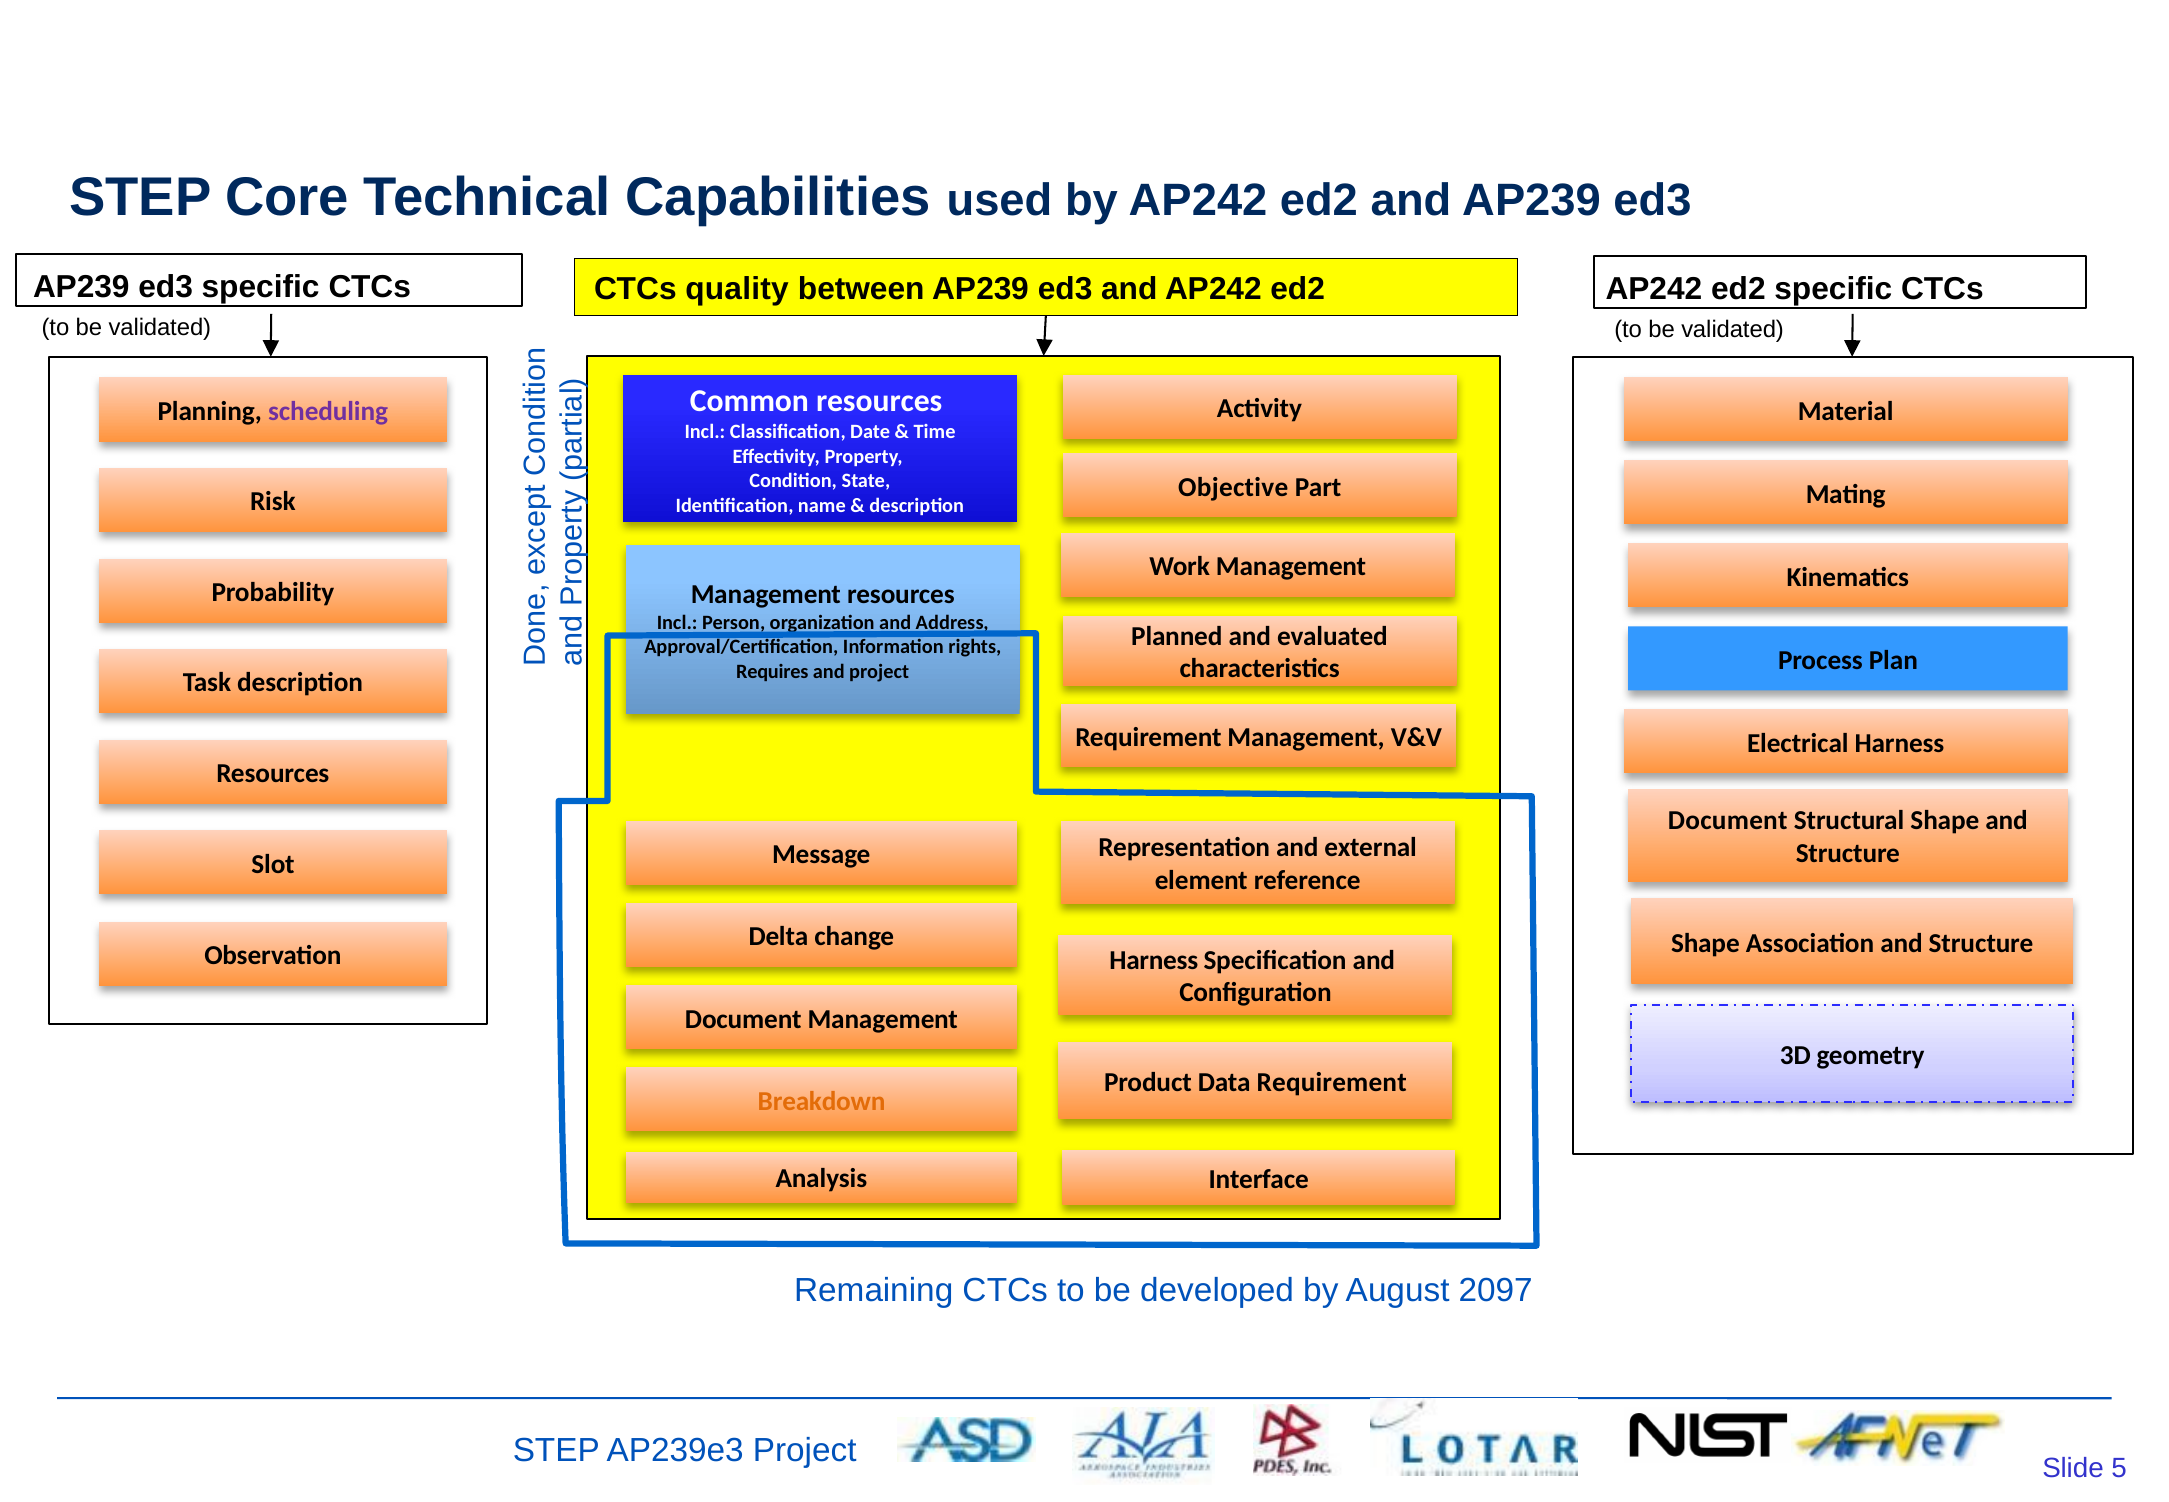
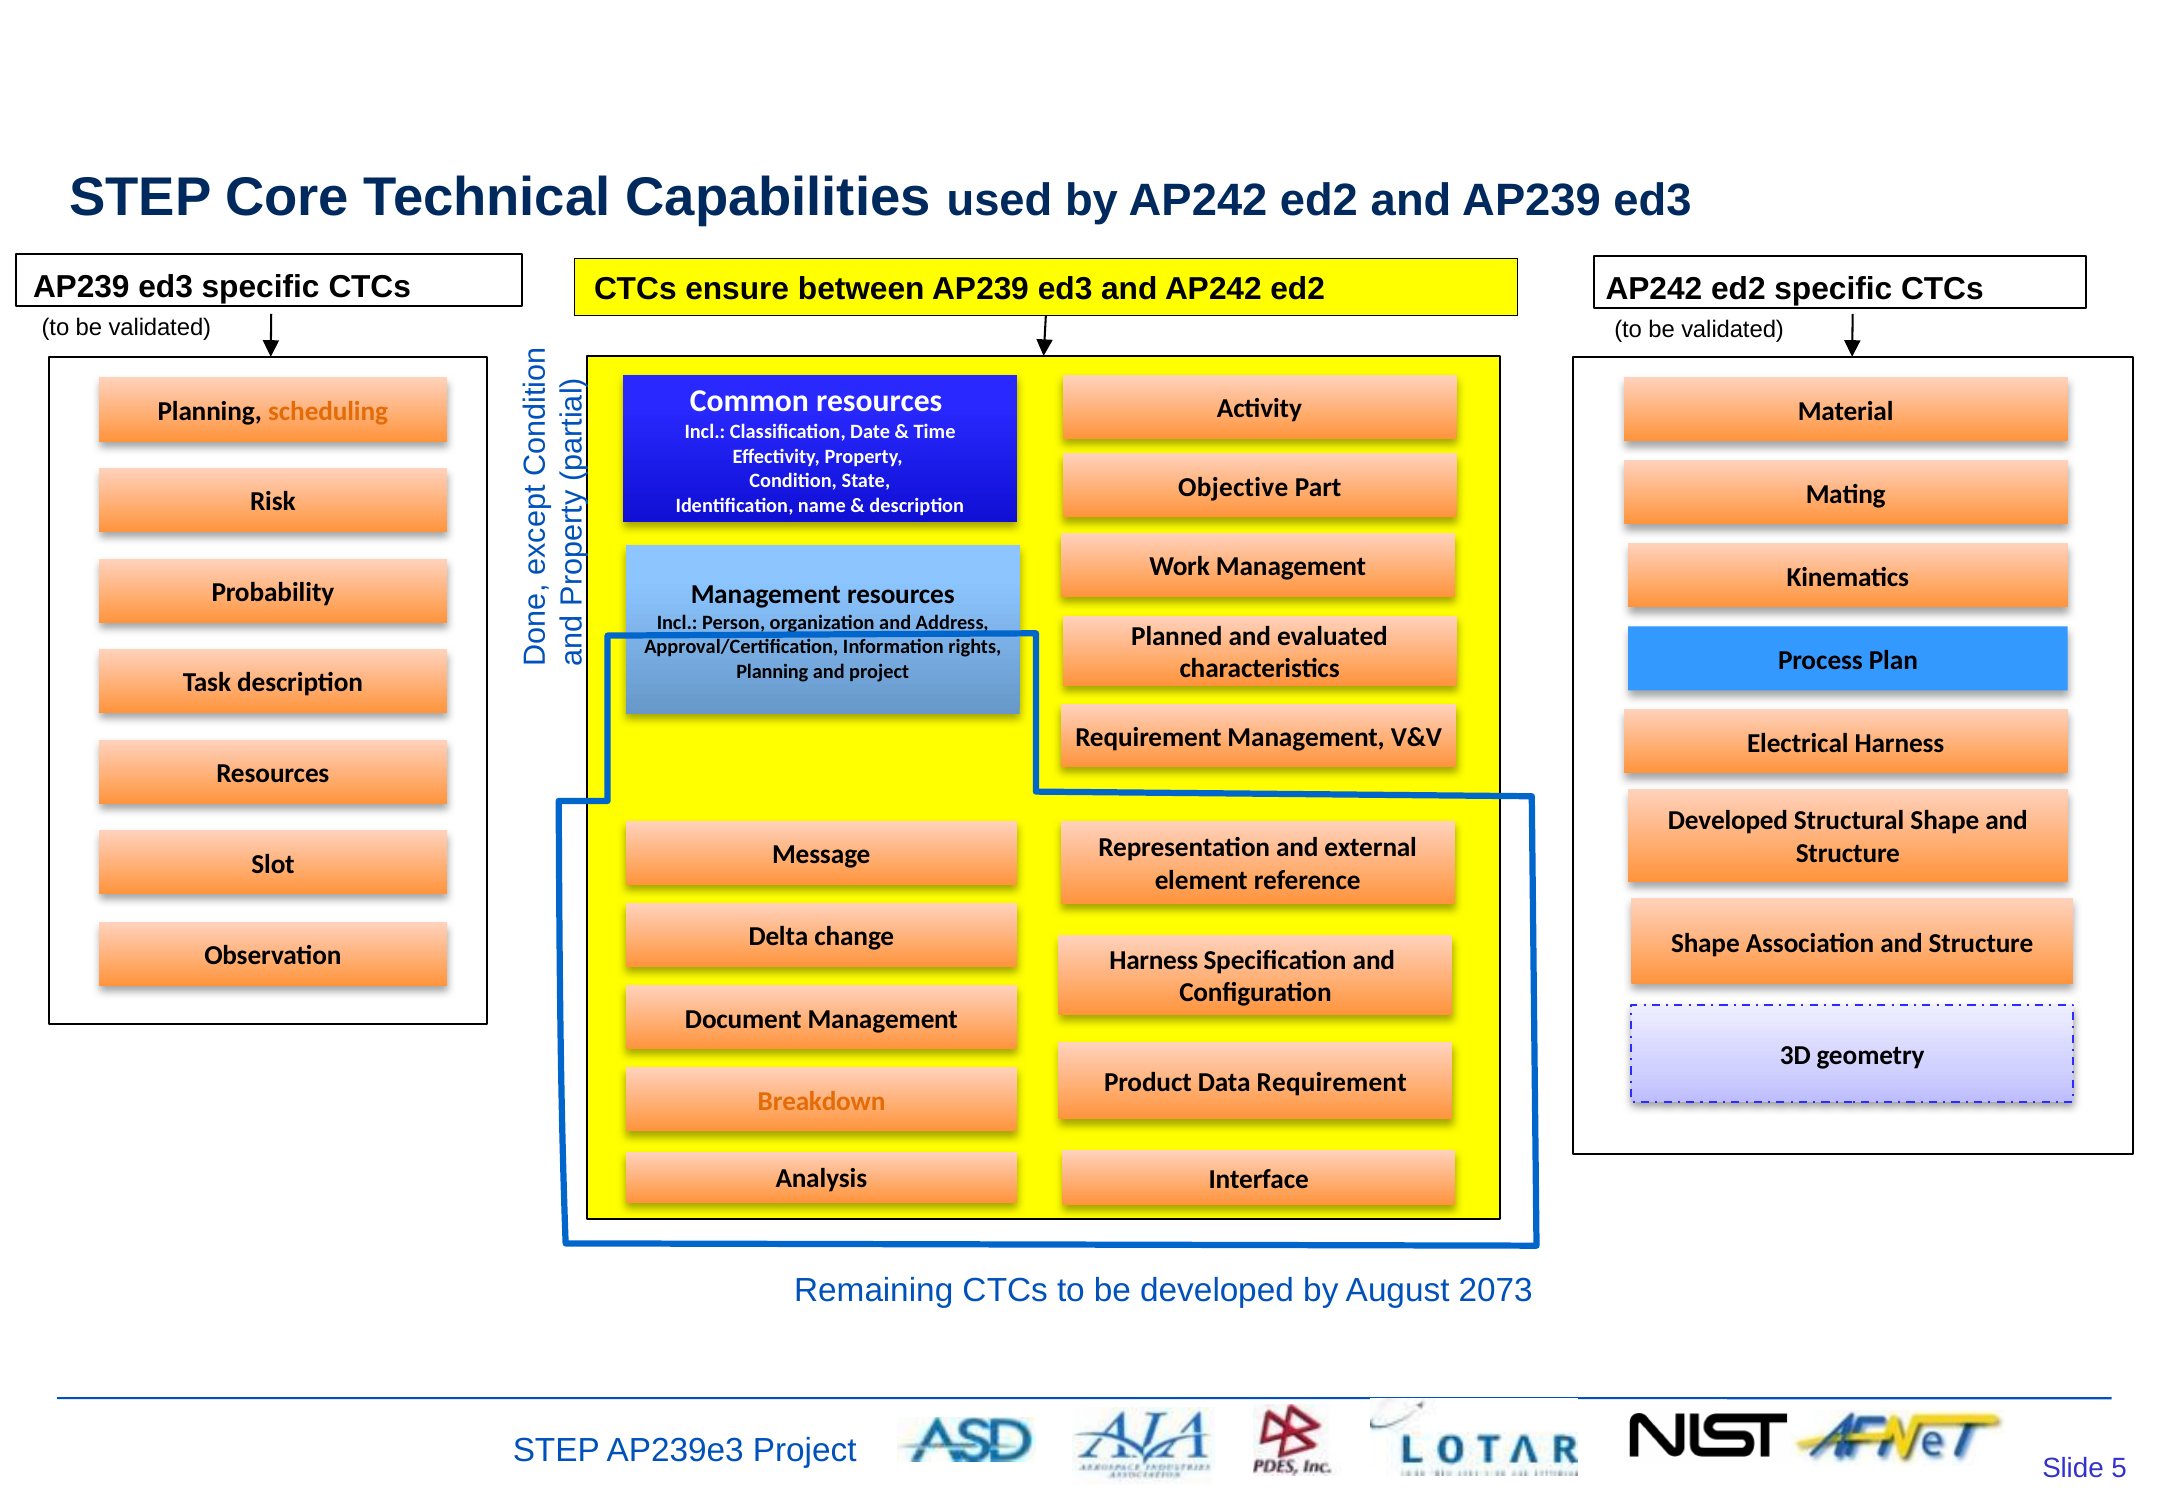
quality: quality -> ensure (737, 289)
scheduling colour: purple -> orange (328, 411)
Requires: Requires -> Planning (772, 672)
Document: Document -> Developed (1728, 821)
2097: 2097 -> 2073 (1496, 1290)
